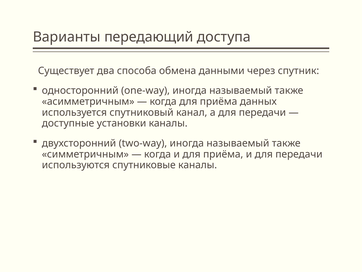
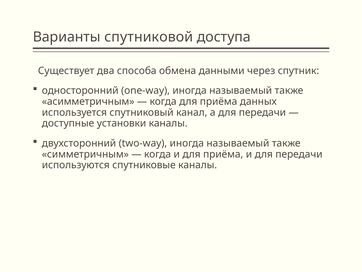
передающий: передающий -> спутниковой (149, 37)
